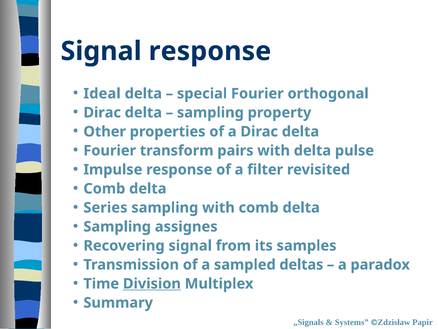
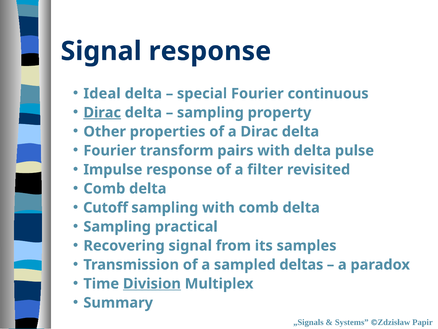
orthogonal: orthogonal -> continuous (328, 93)
Dirac underline: none -> present (102, 112)
Series: Series -> Cutoff (106, 207)
assignes: assignes -> practical (186, 226)
